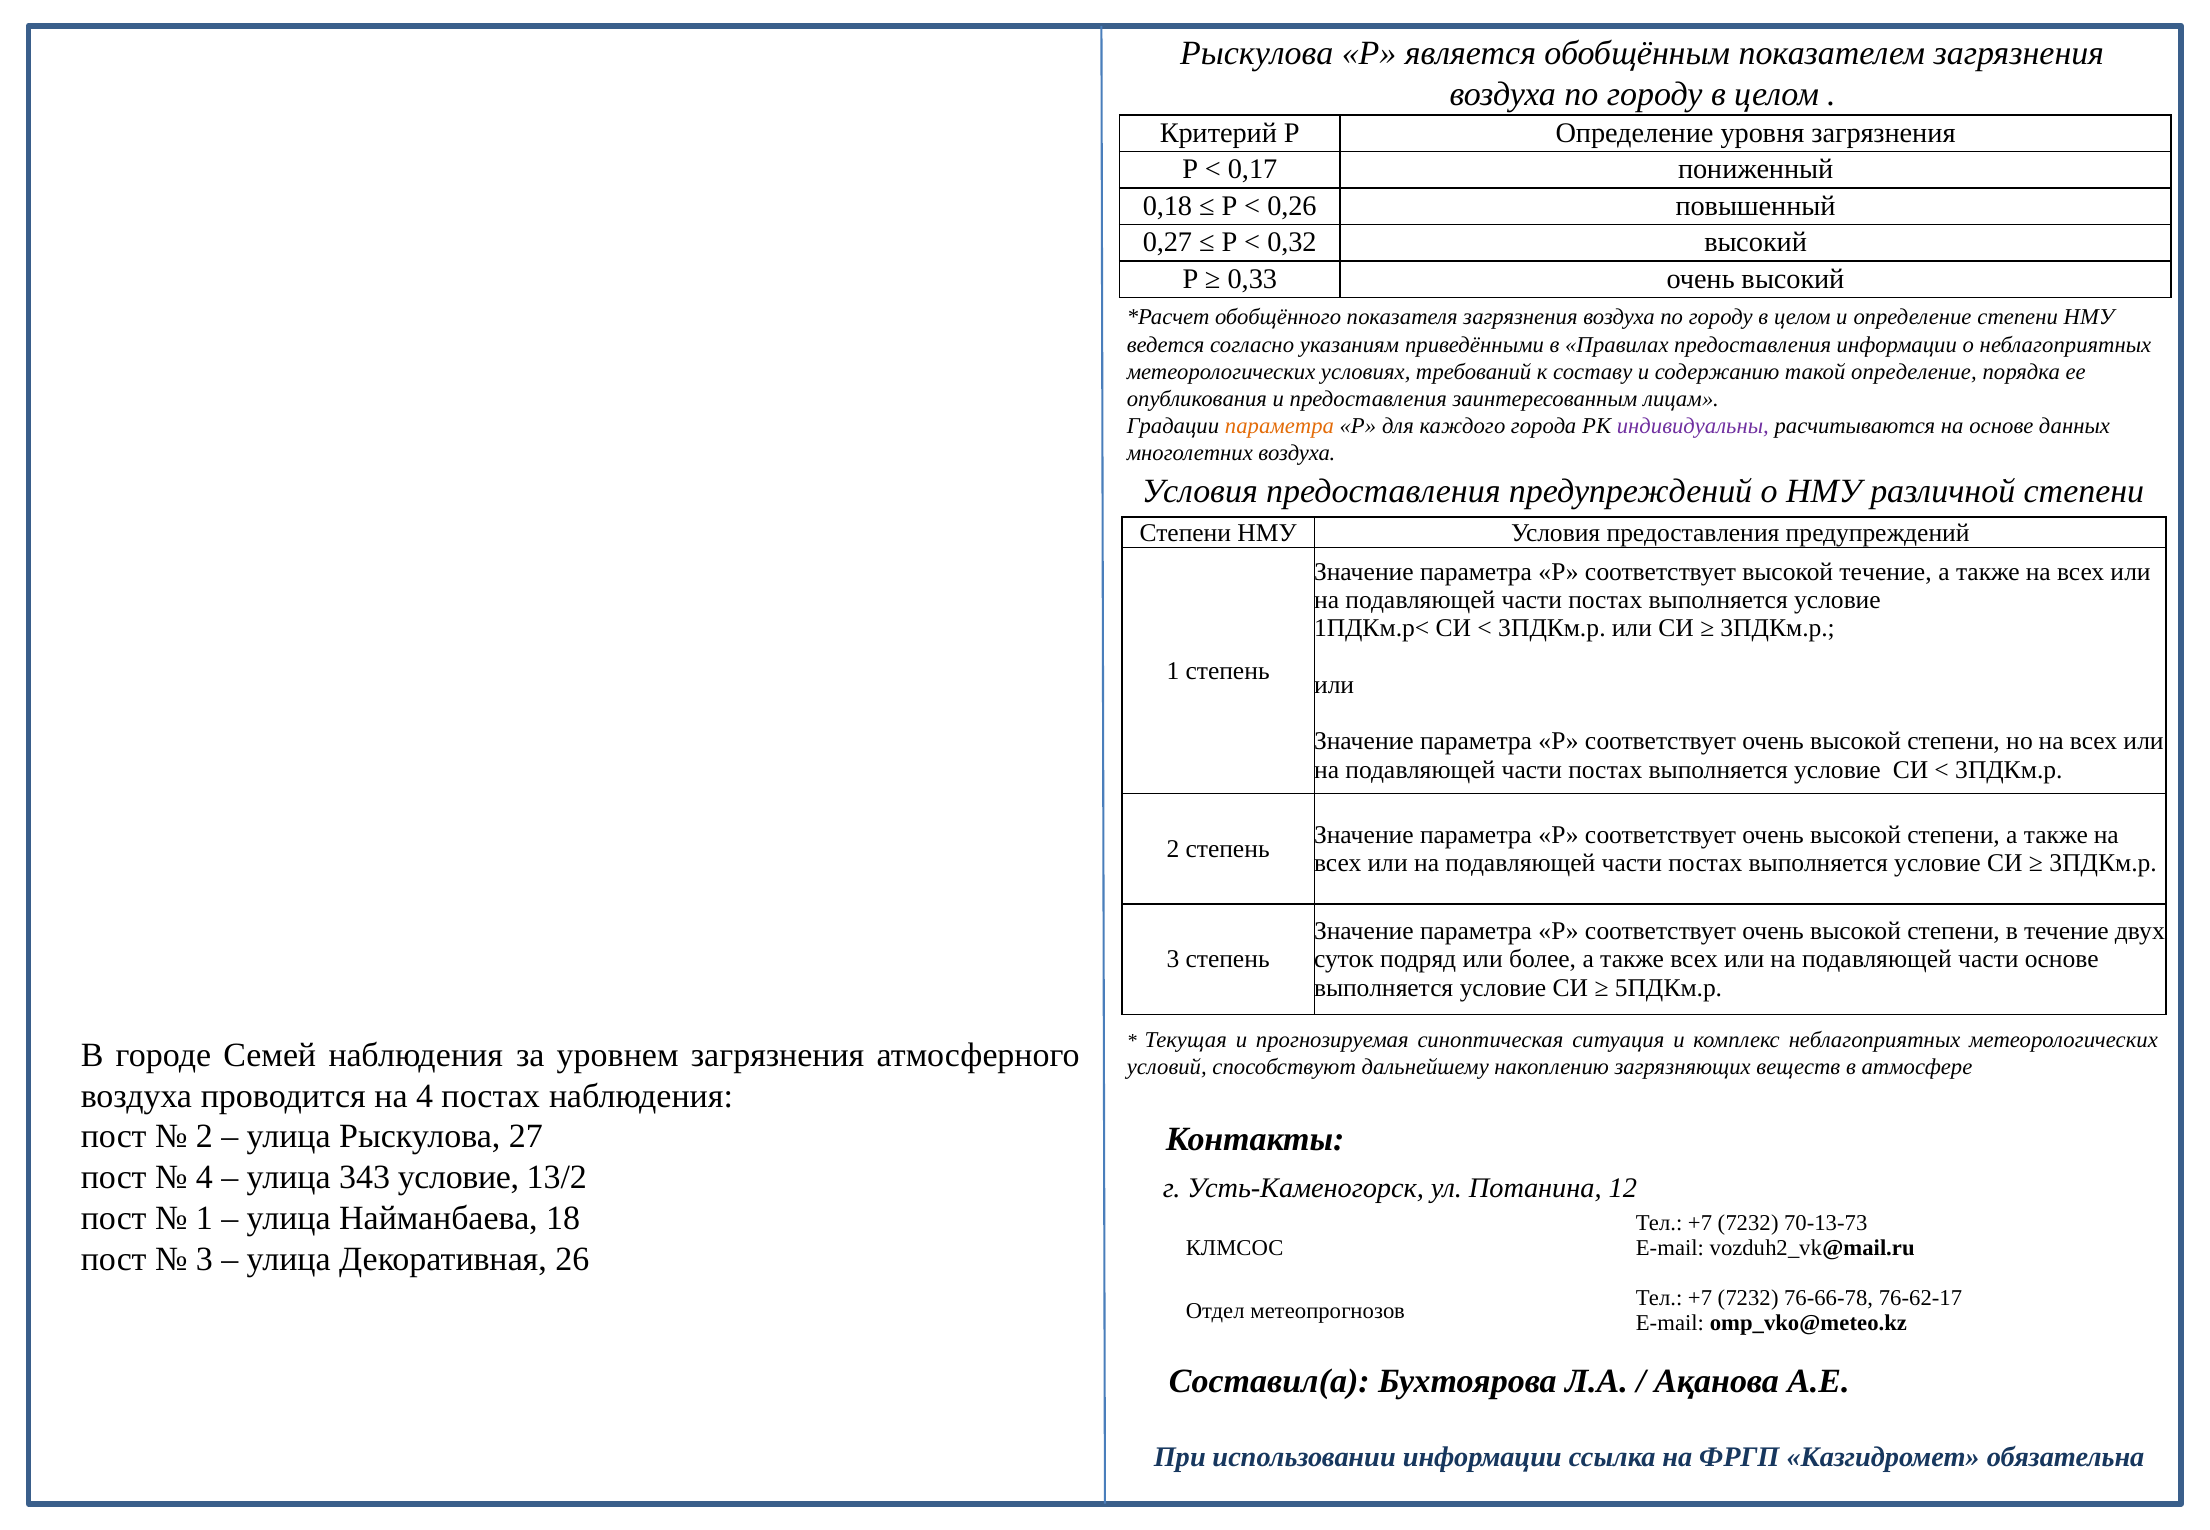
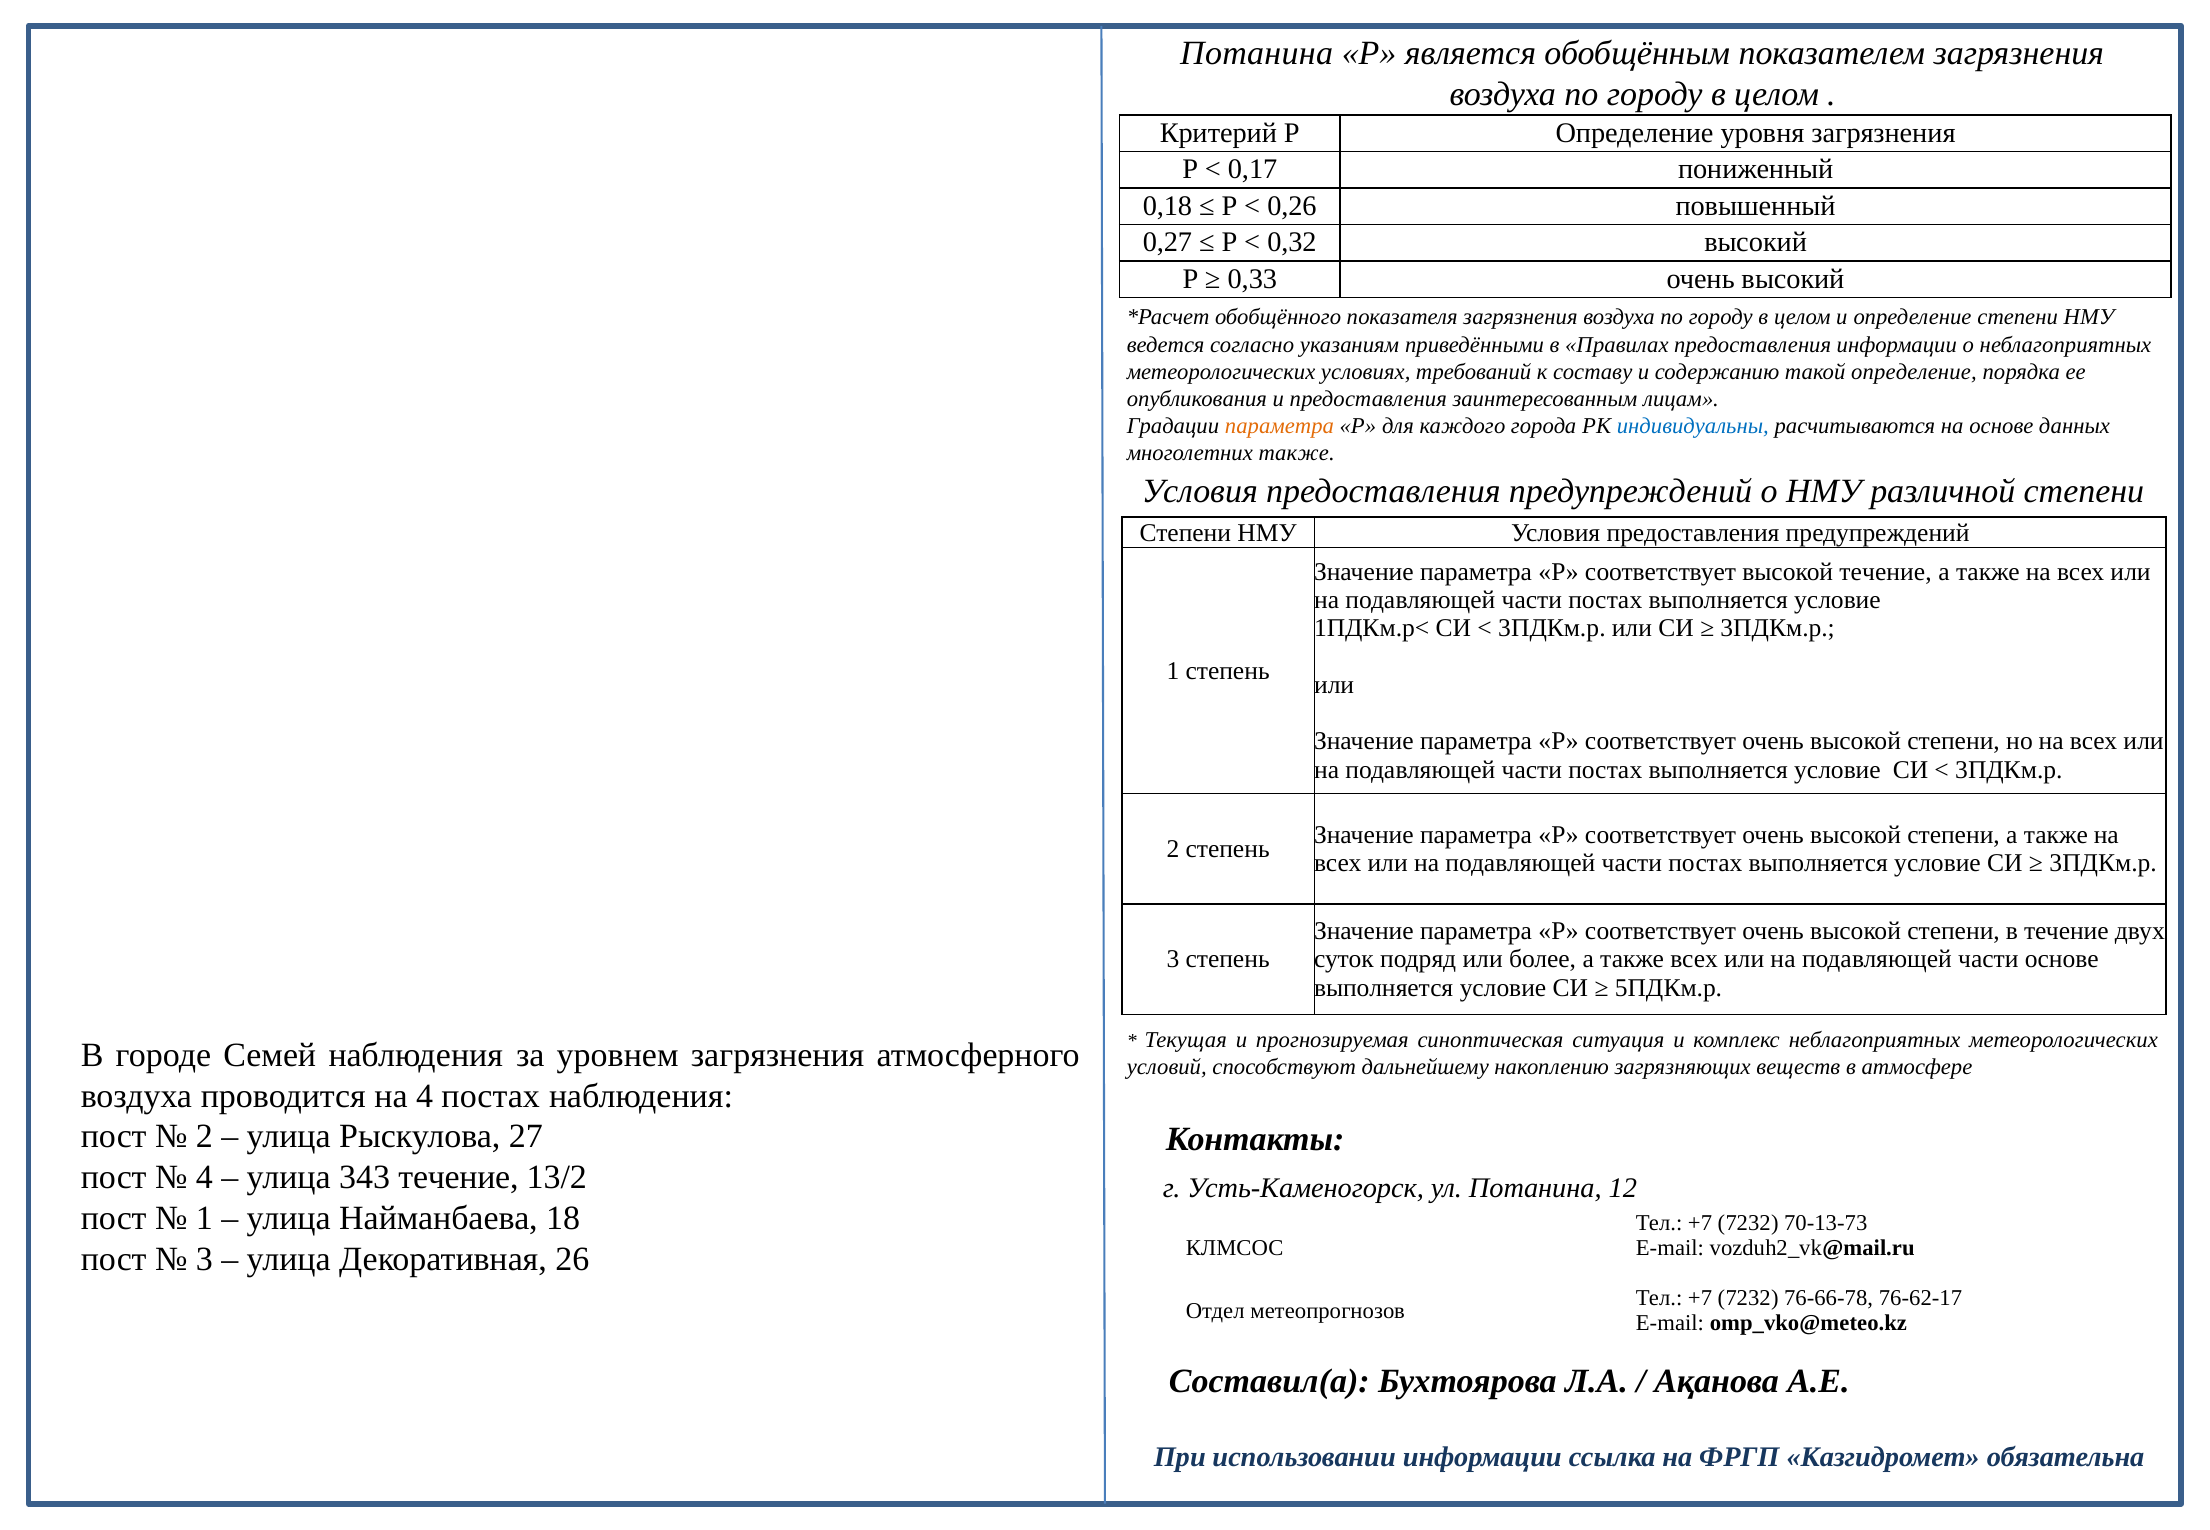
Рыскулова: Рыскулова -> Потанина (1257, 53)
индивидуальны colour: purple -> blue (1693, 426)
многолетних воздуха: воздуха -> также (1297, 453)
343 условие: условие -> течение (458, 1178)
